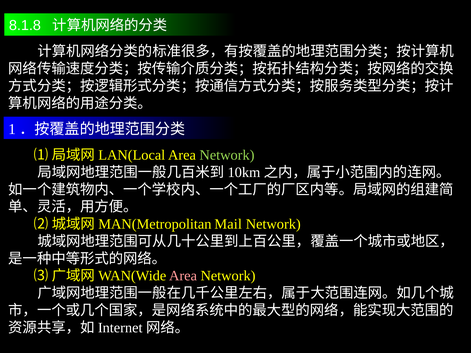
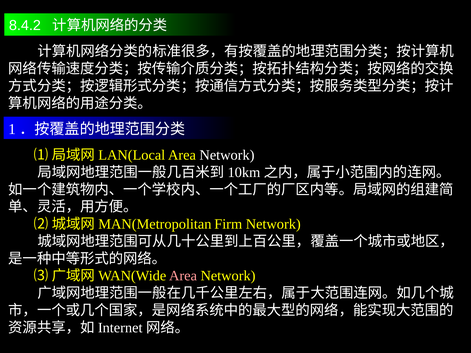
8.1.8: 8.1.8 -> 8.4.2 (25, 25)
Network colour: light green -> white (227, 155)
Mail: Mail -> Firm (228, 224)
